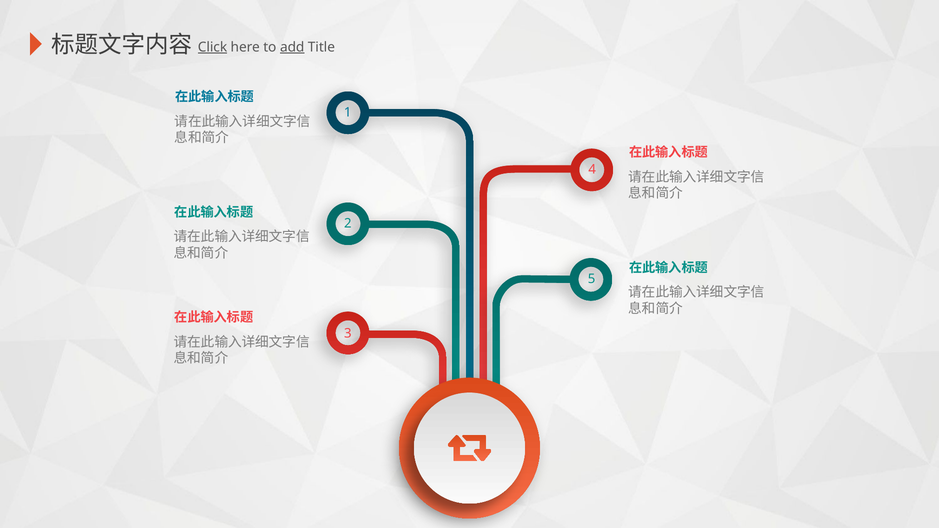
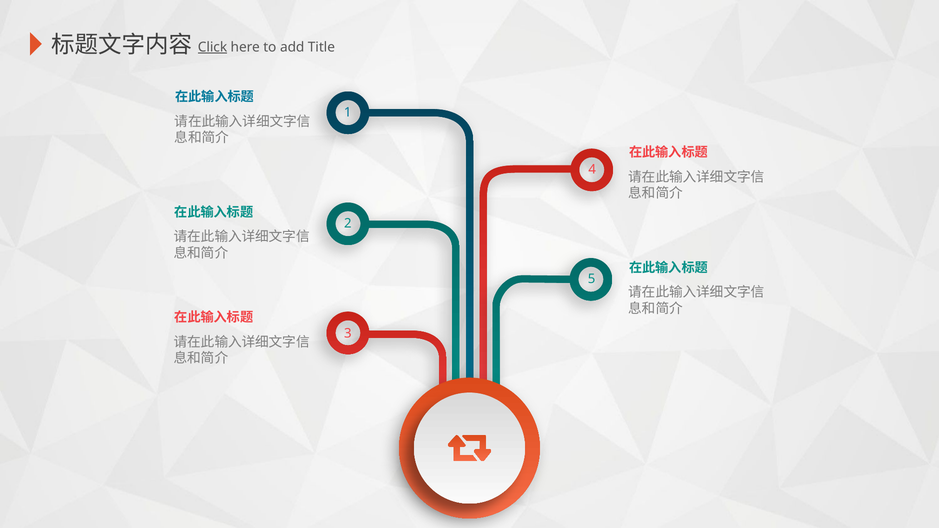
add underline: present -> none (292, 47)
